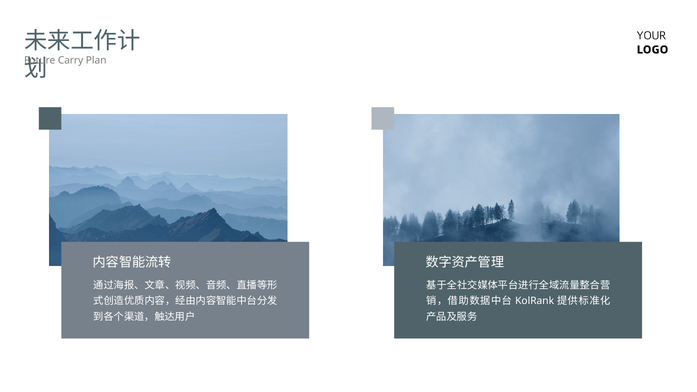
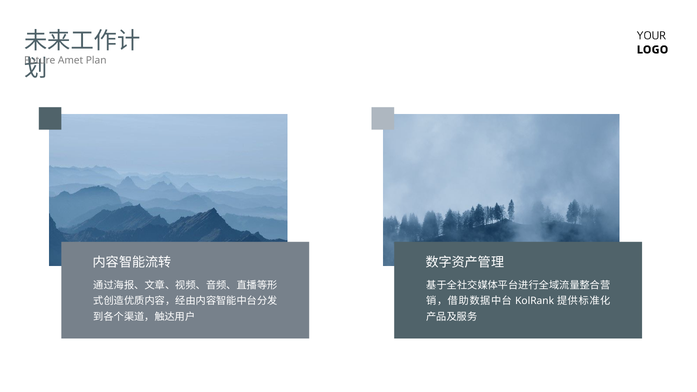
Carry: Carry -> Amet (71, 60)
